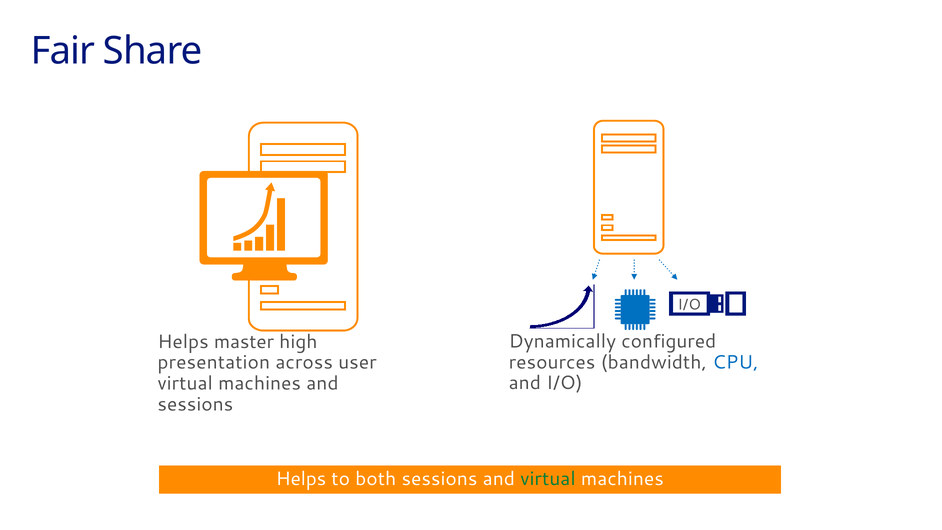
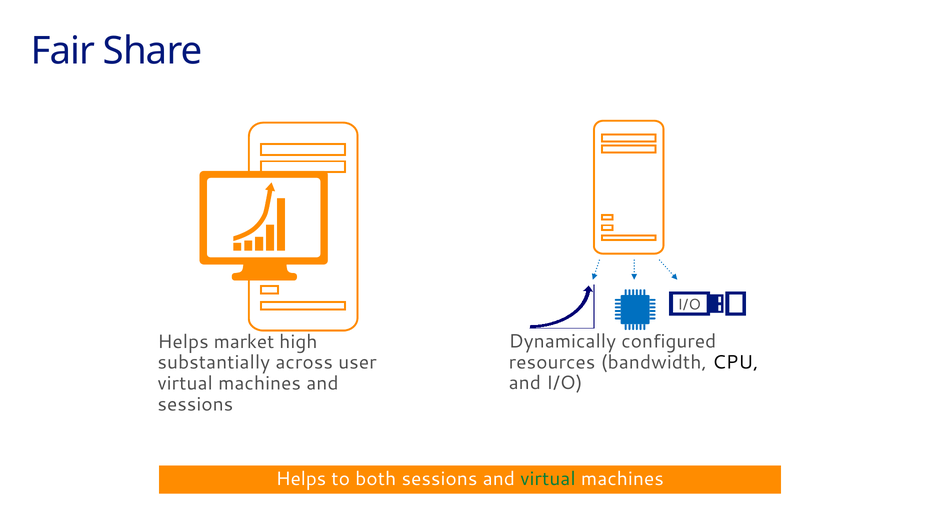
master: master -> market (244, 342)
CPU colour: blue -> black (735, 362)
presentation: presentation -> substantially (214, 362)
